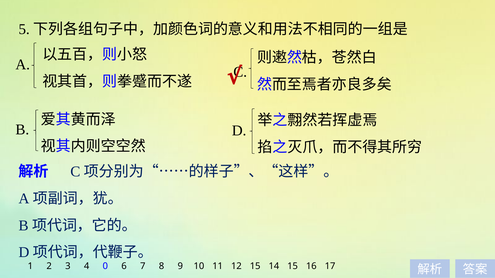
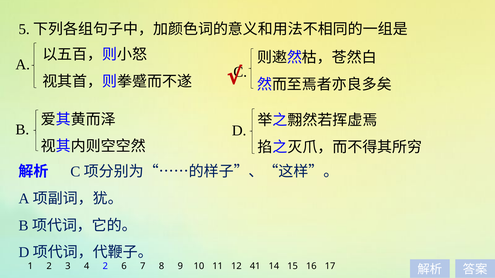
4 0: 0 -> 2 (105, 266)
12 15: 15 -> 41 (255, 266)
